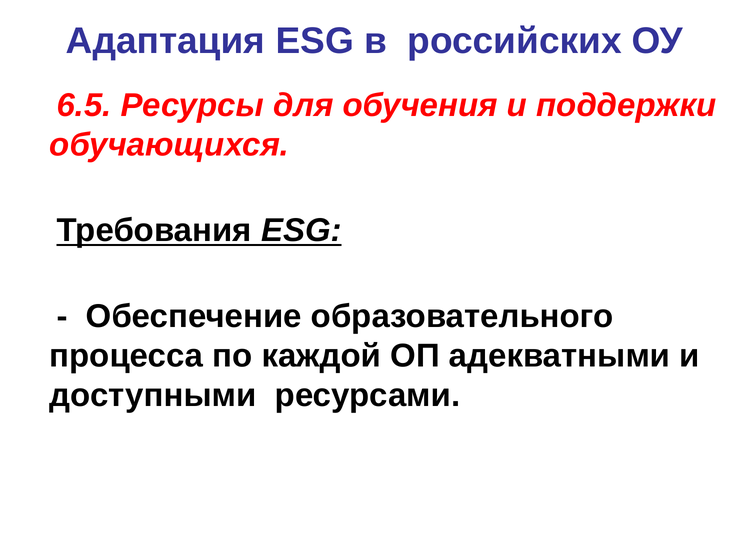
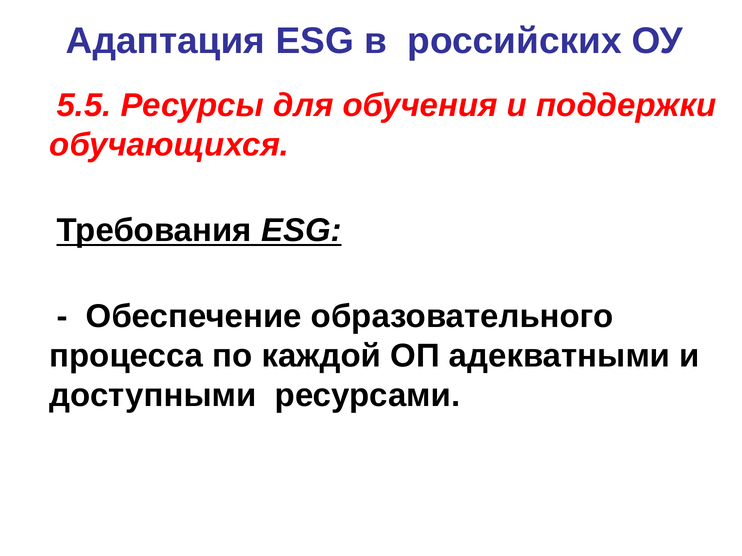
6.5: 6.5 -> 5.5 (84, 105)
